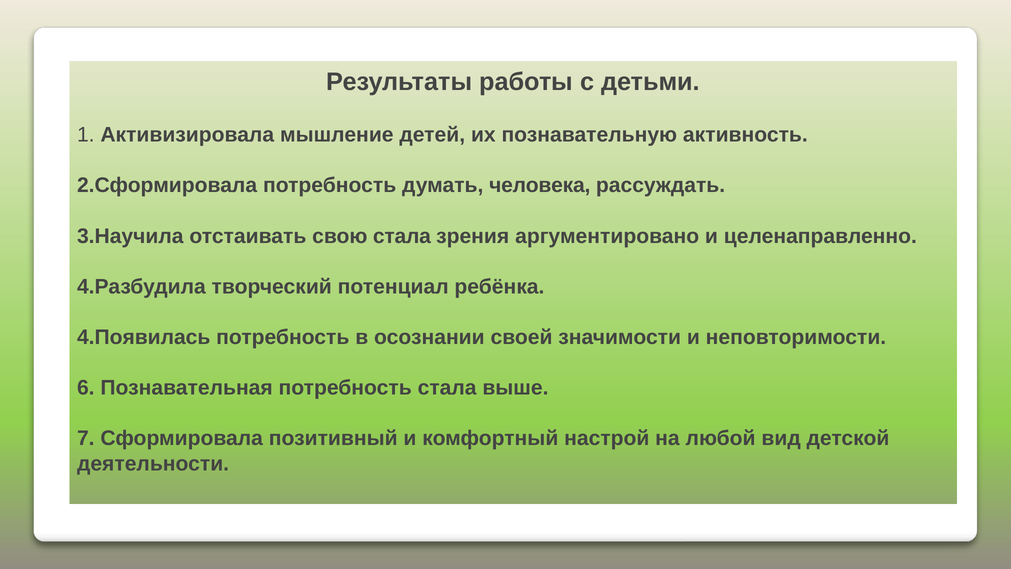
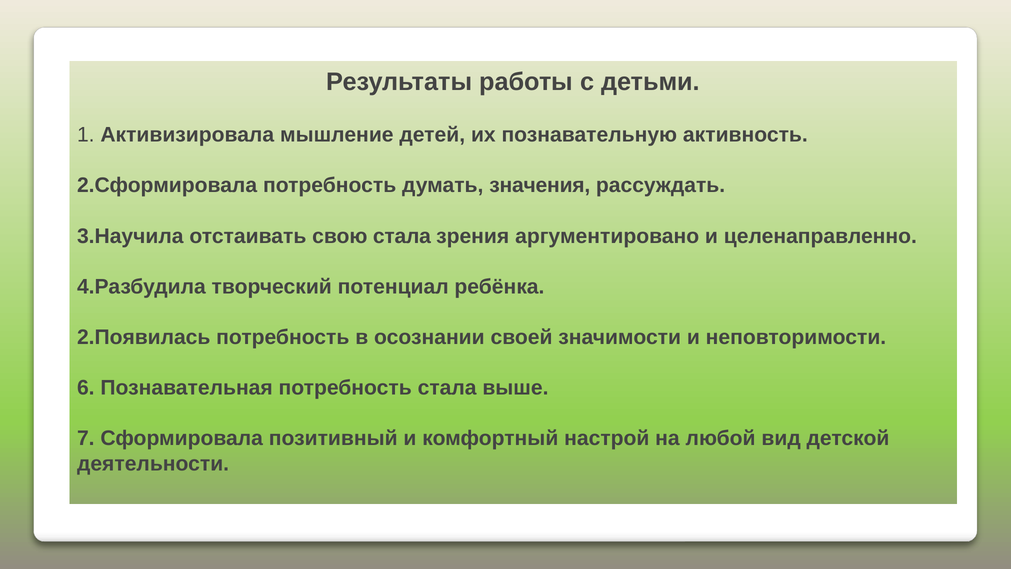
человека: человека -> значения (540, 185)
4.Появилась: 4.Появилась -> 2.Появилась (144, 337)
